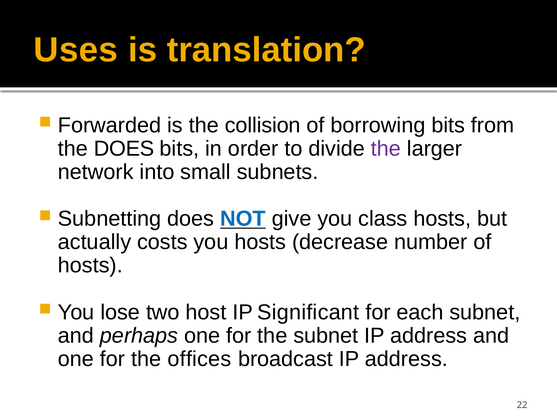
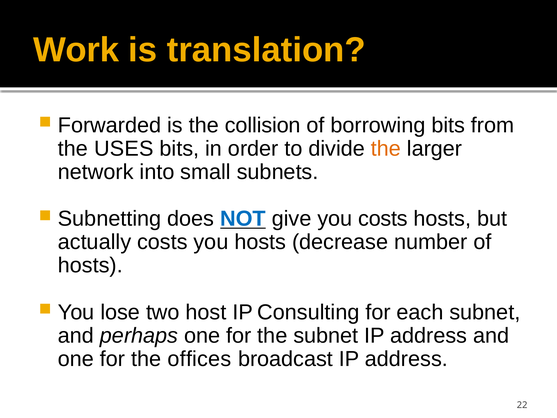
Uses: Uses -> Work (76, 50)
the DOES: DOES -> USES (124, 149)
the colour: purple -> orange (386, 149)
you class: class -> costs (383, 219)
Significant: Significant -> Consulting (308, 312)
